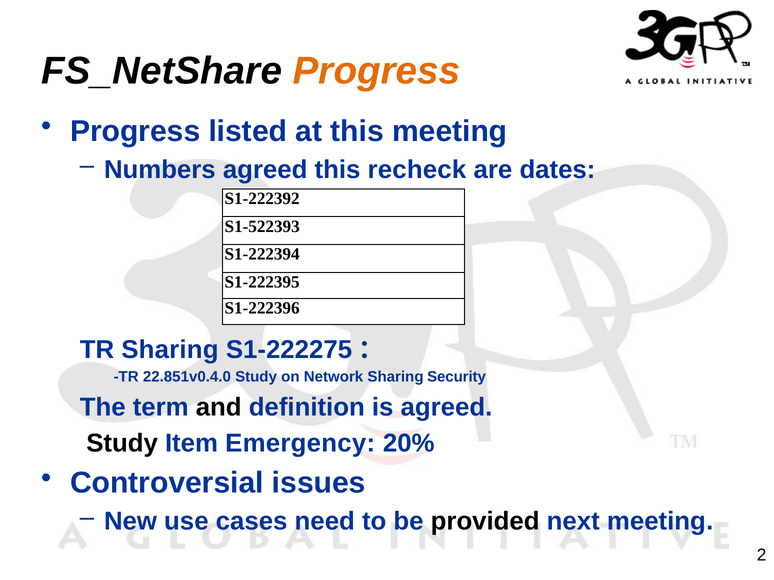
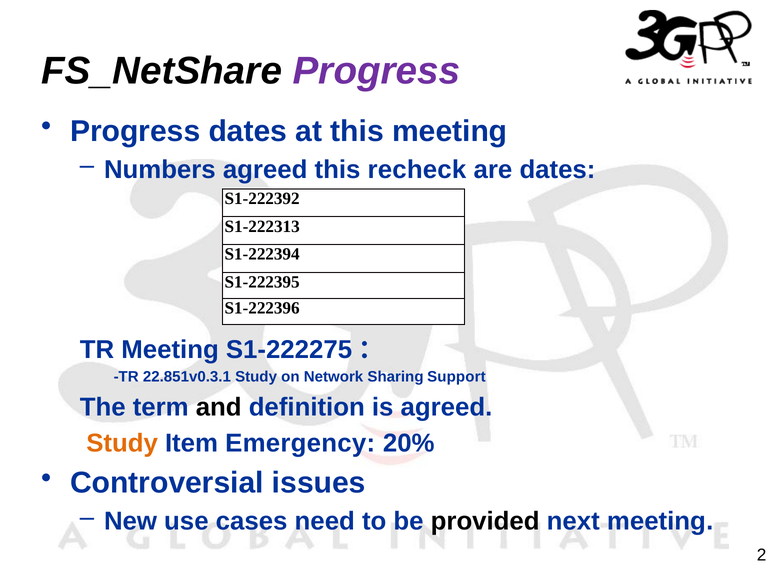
Progress colour: orange -> purple (377, 71)
Progress listed: listed -> dates (248, 131)
S1-522393: S1-522393 -> S1-222313 (262, 227)
TR Sharing: Sharing -> Meeting (170, 350)
22.851v0.4.0: 22.851v0.4.0 -> 22.851v0.3.1 (187, 377)
Security: Security -> Support (456, 377)
Study colour: black -> orange (122, 444)
